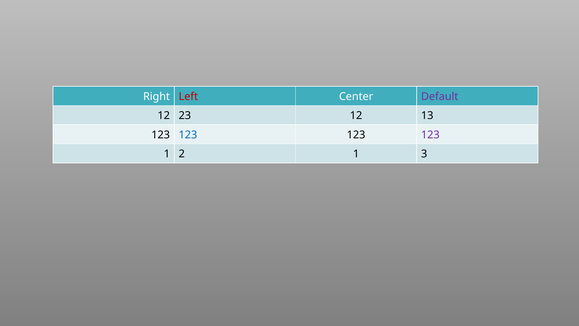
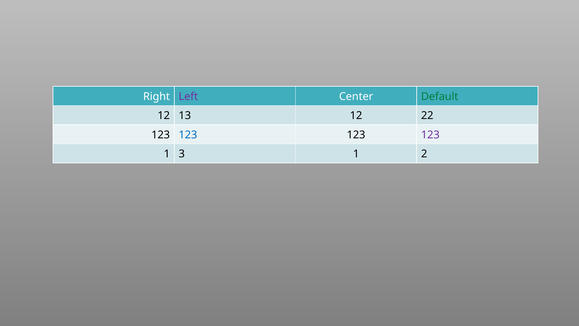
Left colour: red -> purple (188, 96)
Default colour: purple -> green (440, 96)
23: 23 -> 13 (185, 116)
13: 13 -> 22 (427, 116)
2: 2 -> 3 (182, 154)
3: 3 -> 2 (424, 154)
